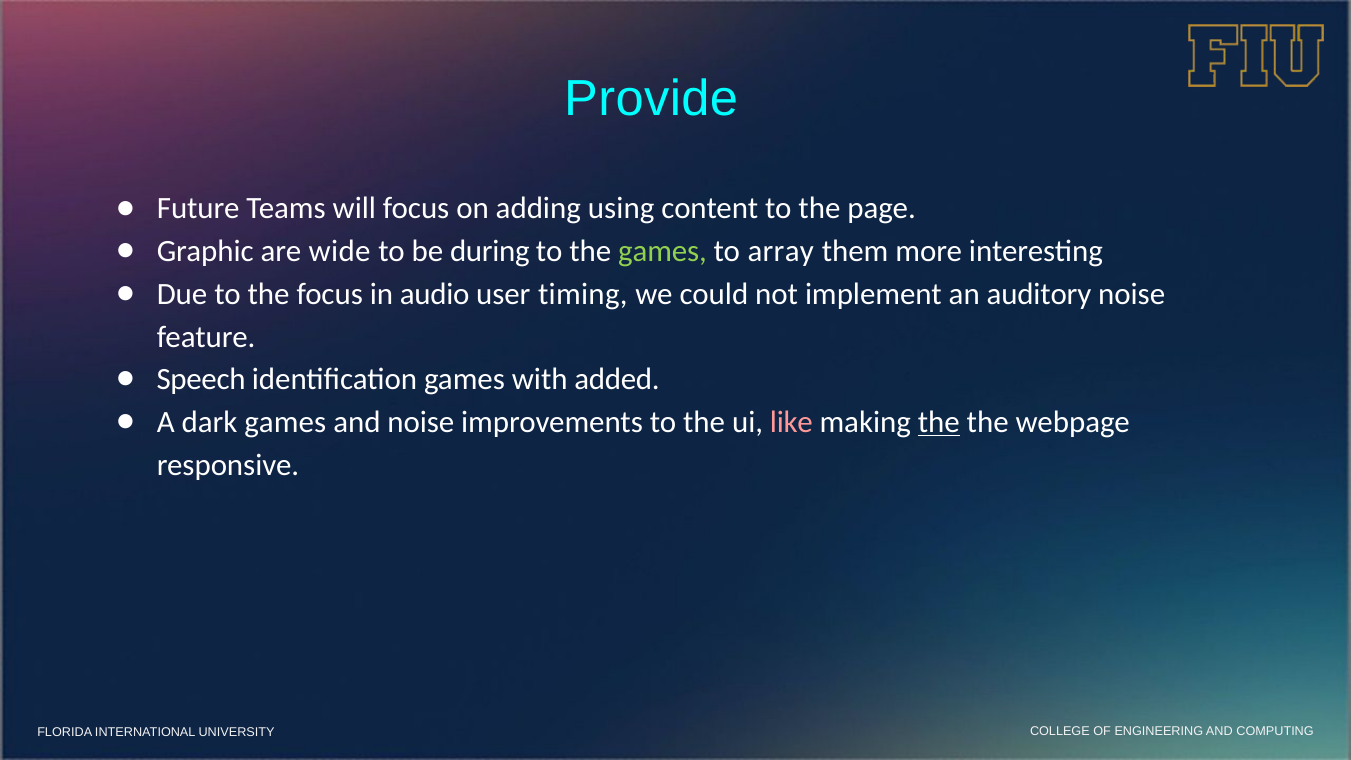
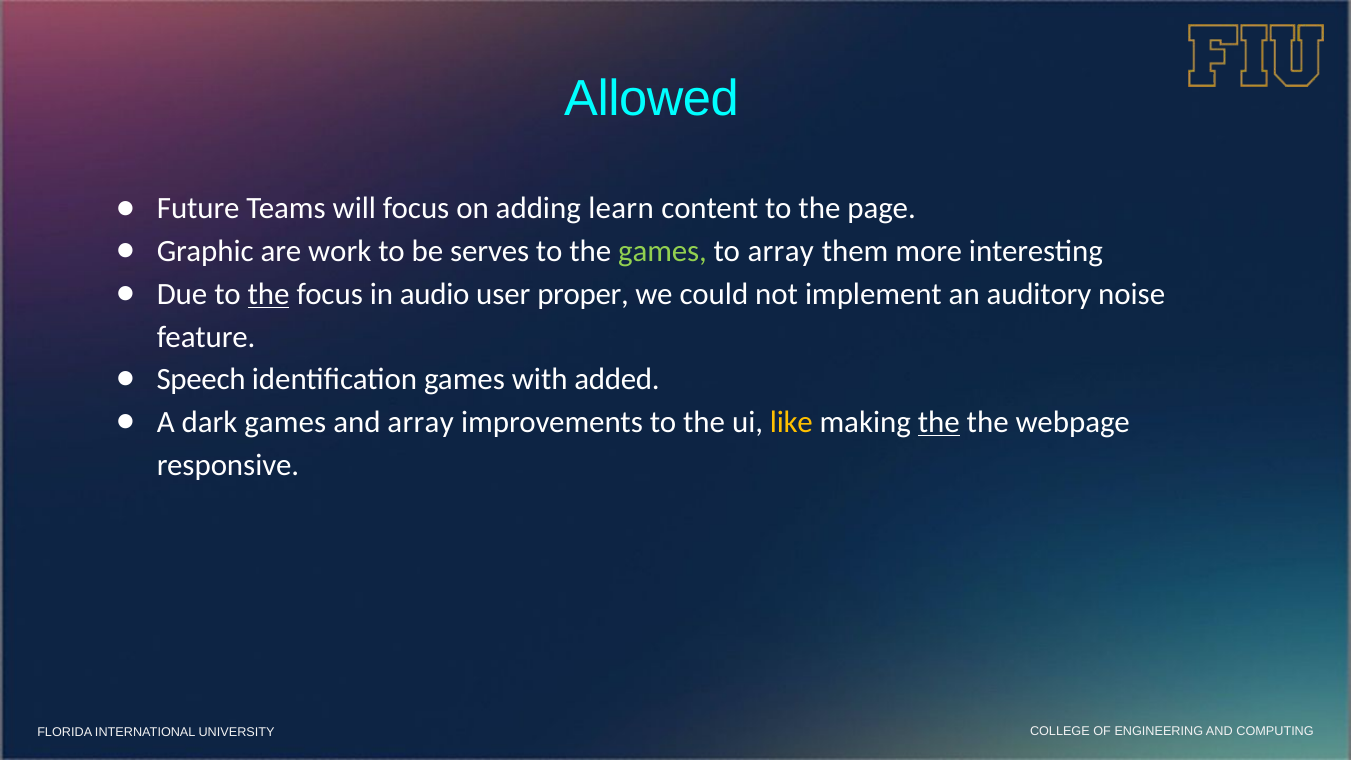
Provide: Provide -> Allowed (652, 99)
using: using -> learn (621, 209)
wide: wide -> work (340, 251)
during: during -> serves (490, 251)
the underline: none -> present (269, 294)
timing: timing -> proper (583, 294)
and noise: noise -> array (421, 422)
like colour: pink -> yellow (791, 422)
